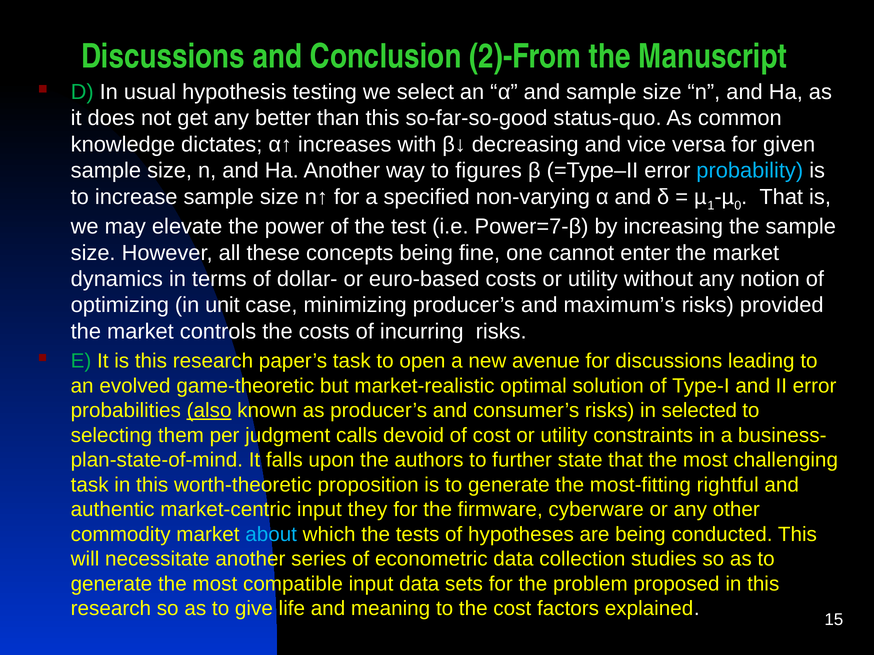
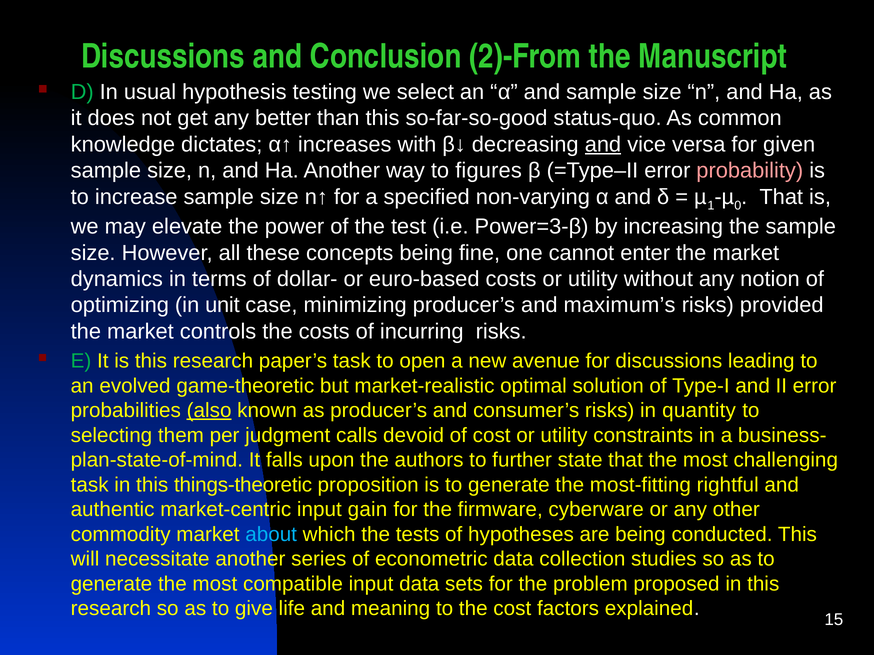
and underline: none -> present (603, 145)
probability colour: light blue -> pink (750, 171)
Power=7-β: Power=7-β -> Power=3-β (532, 227)
selected: selected -> quantity (699, 411)
worth-theoretic: worth-theoretic -> things-theoretic (243, 485)
they: they -> gain (368, 510)
